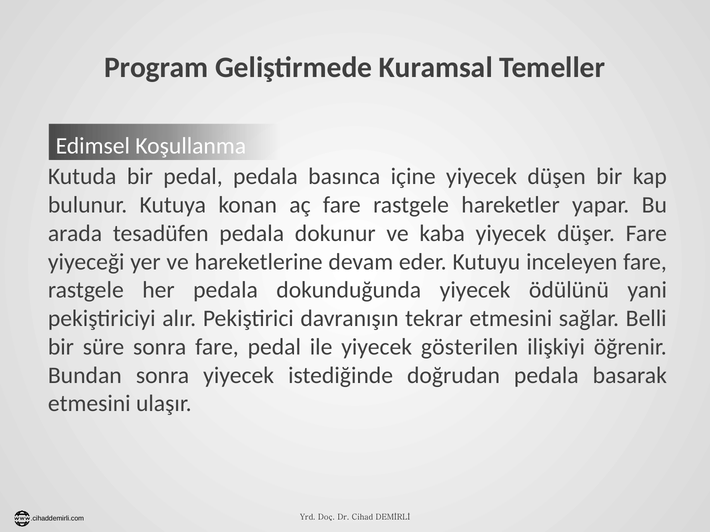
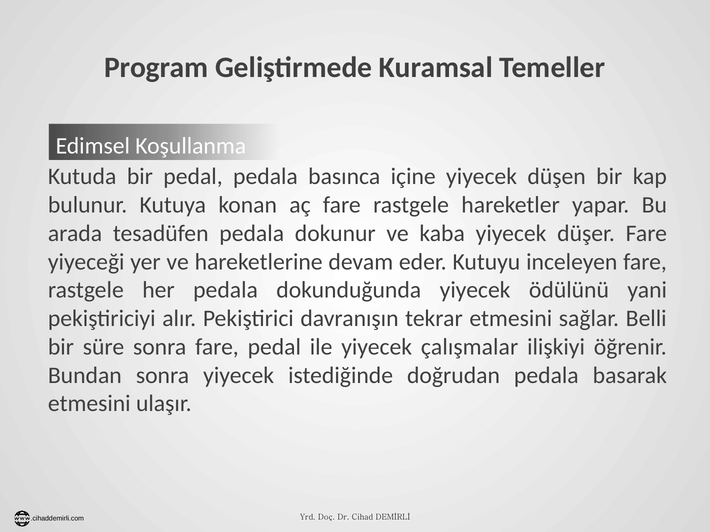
gösterilen: gösterilen -> çalışmalar (470, 347)
